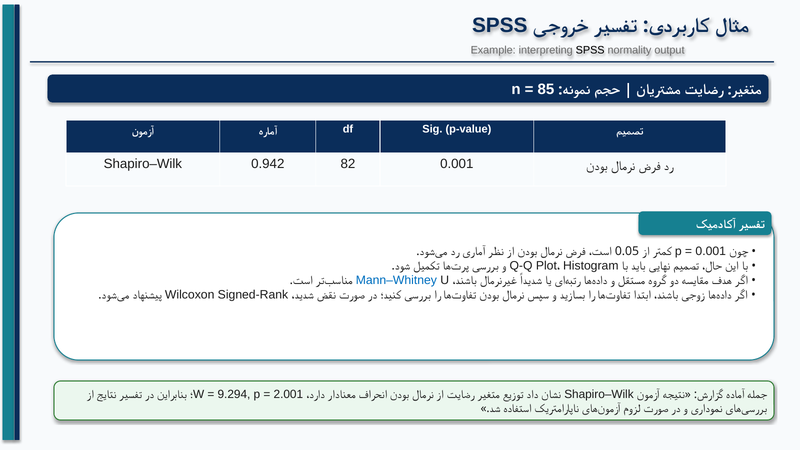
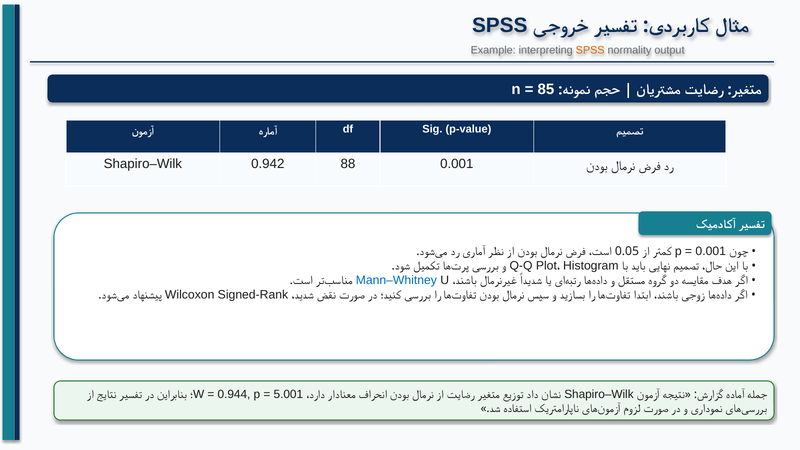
SPSS colour: black -> orange (590, 50)
82: 82 -> 88 (348, 164)
9.294: 9.294 -> 0.944 (234, 394)
2.001: 2.001 -> 5.001 (288, 394)
